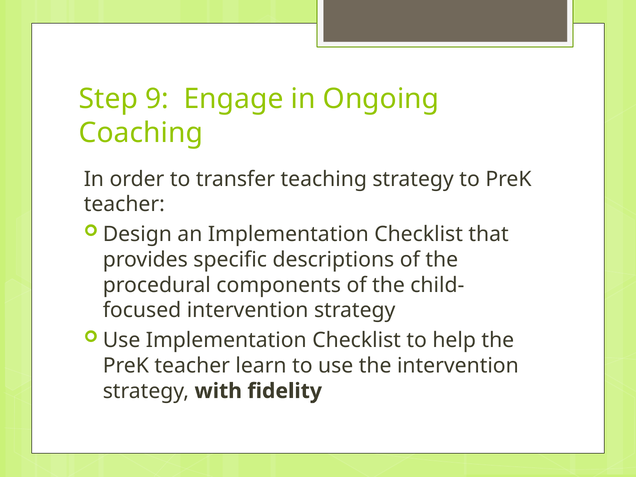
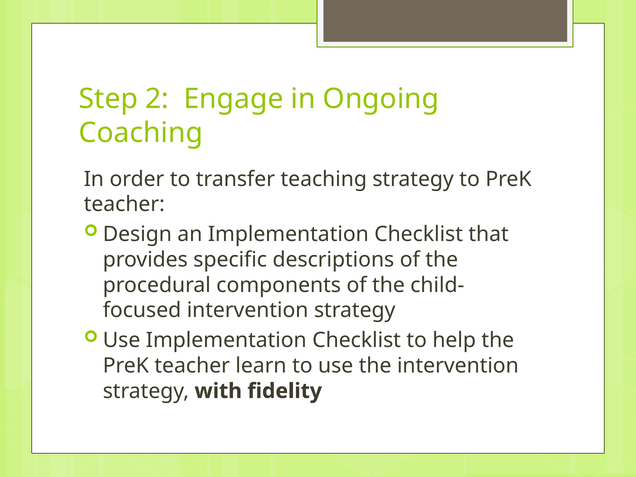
9: 9 -> 2 (157, 99)
